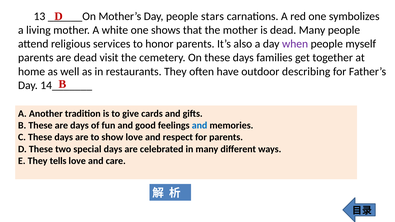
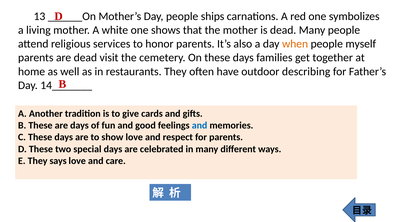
stars: stars -> ships (213, 16)
when colour: purple -> orange (295, 44)
tells: tells -> says (58, 161)
